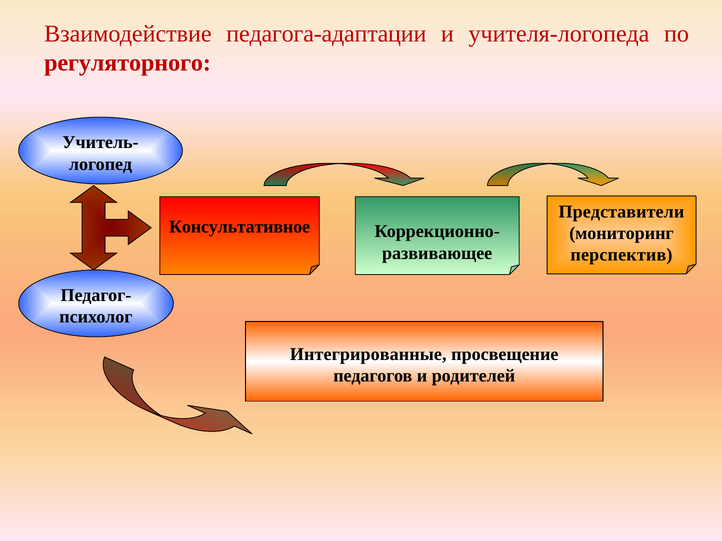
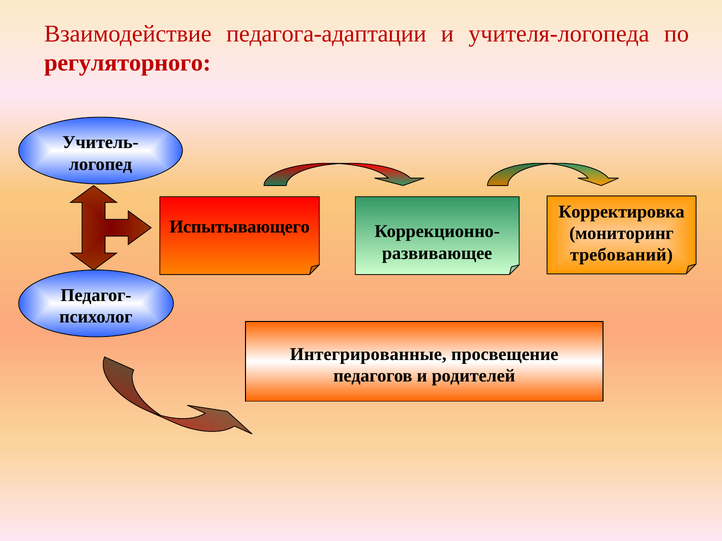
Представители: Представители -> Корректировка (622, 212)
Консультативное: Консультативное -> Испытывающего (240, 227)
перспектив: перспектив -> требований (621, 255)
